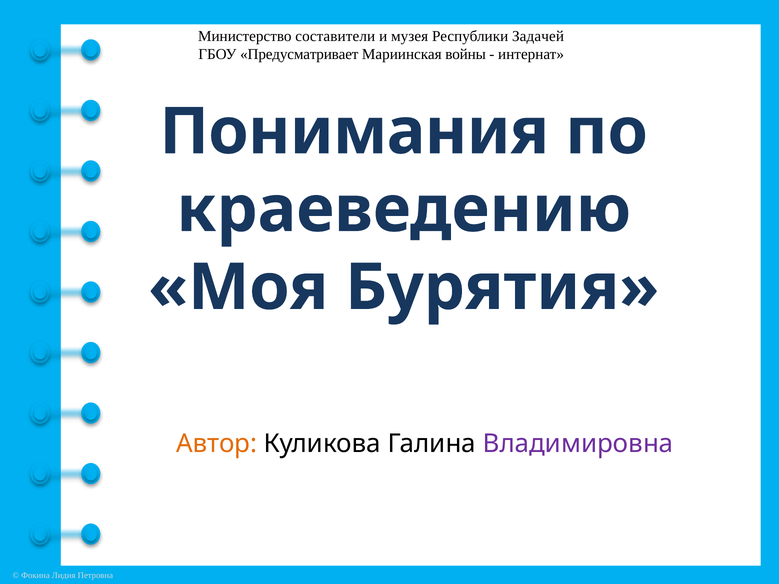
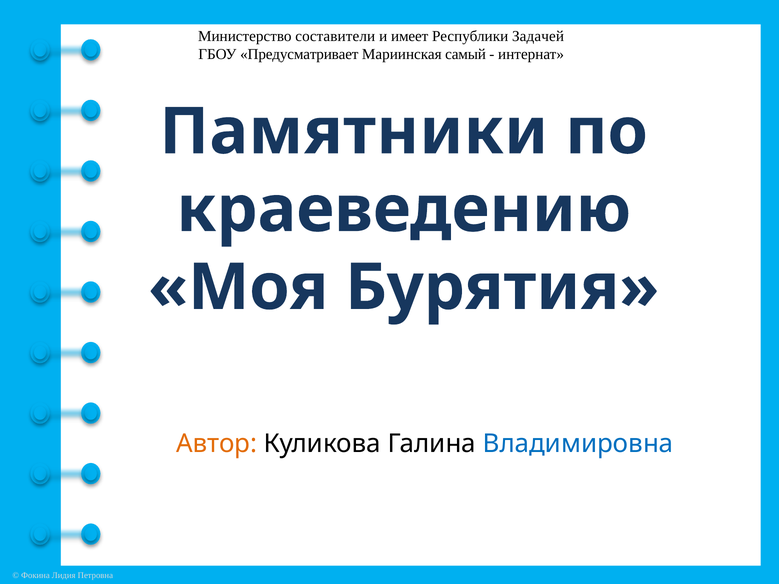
музея: музея -> имеет (410, 36)
войны: войны -> самый (466, 54)
Понимания: Понимания -> Памятники (354, 132)
Владимировна colour: purple -> blue (578, 444)
